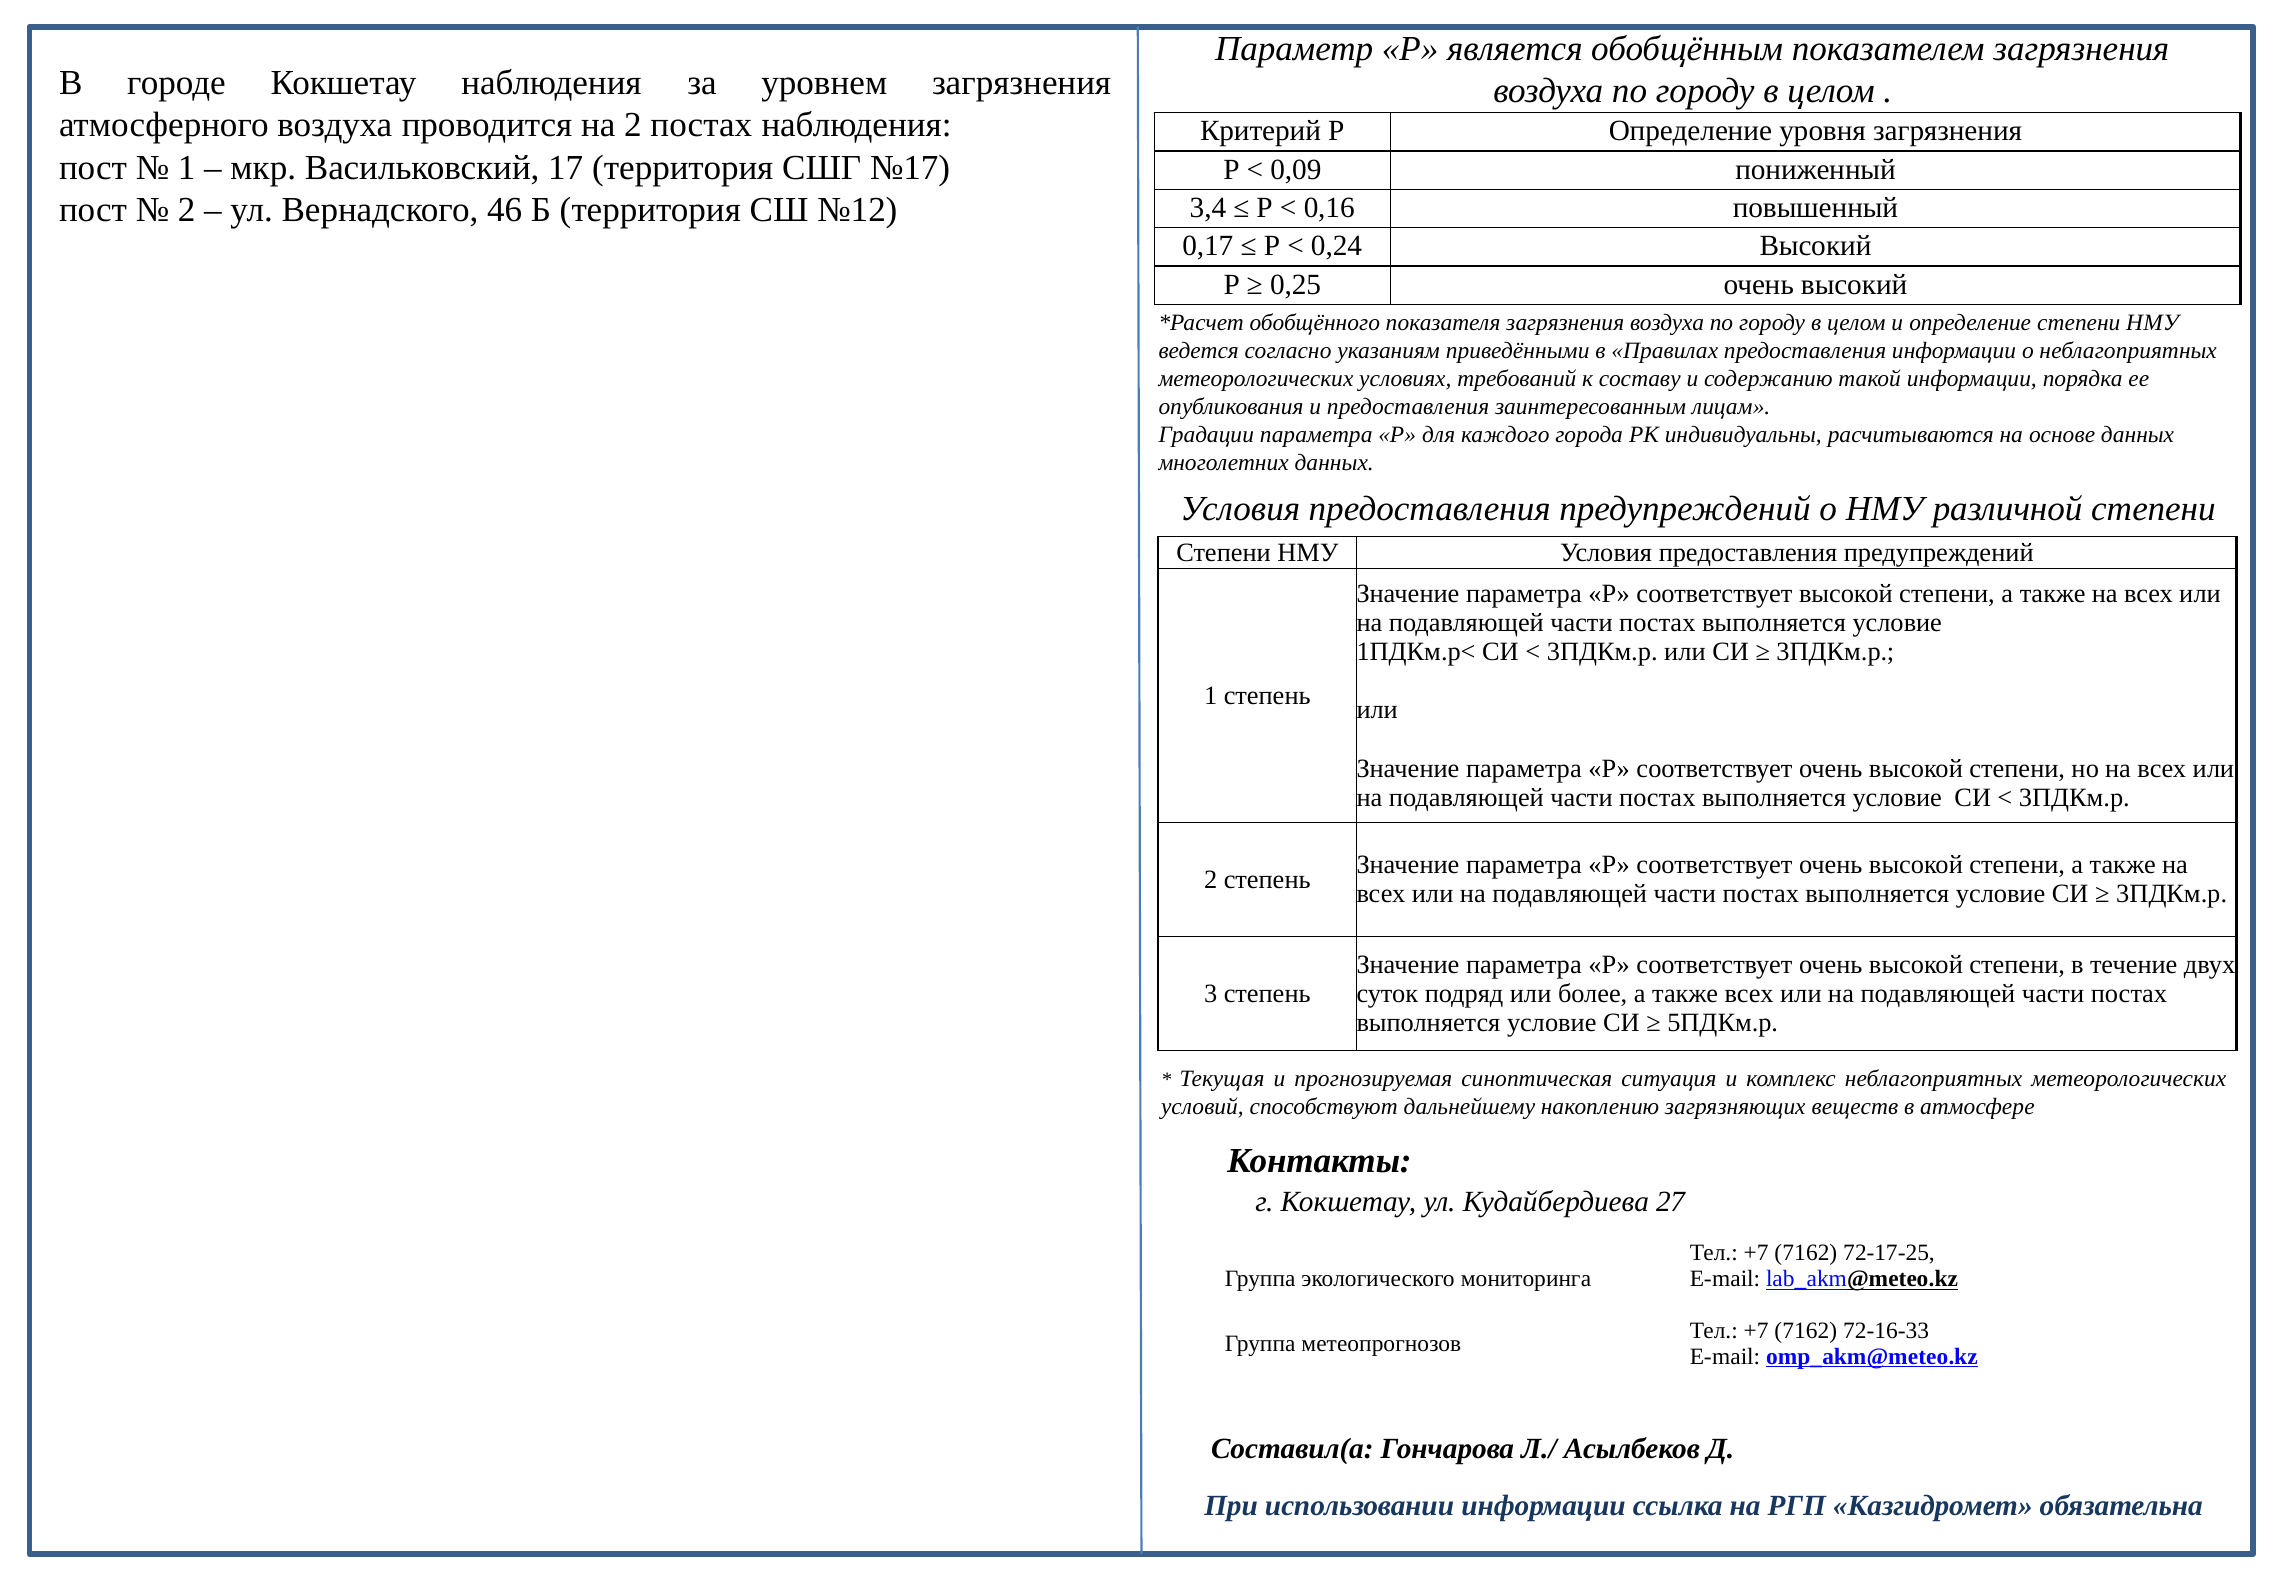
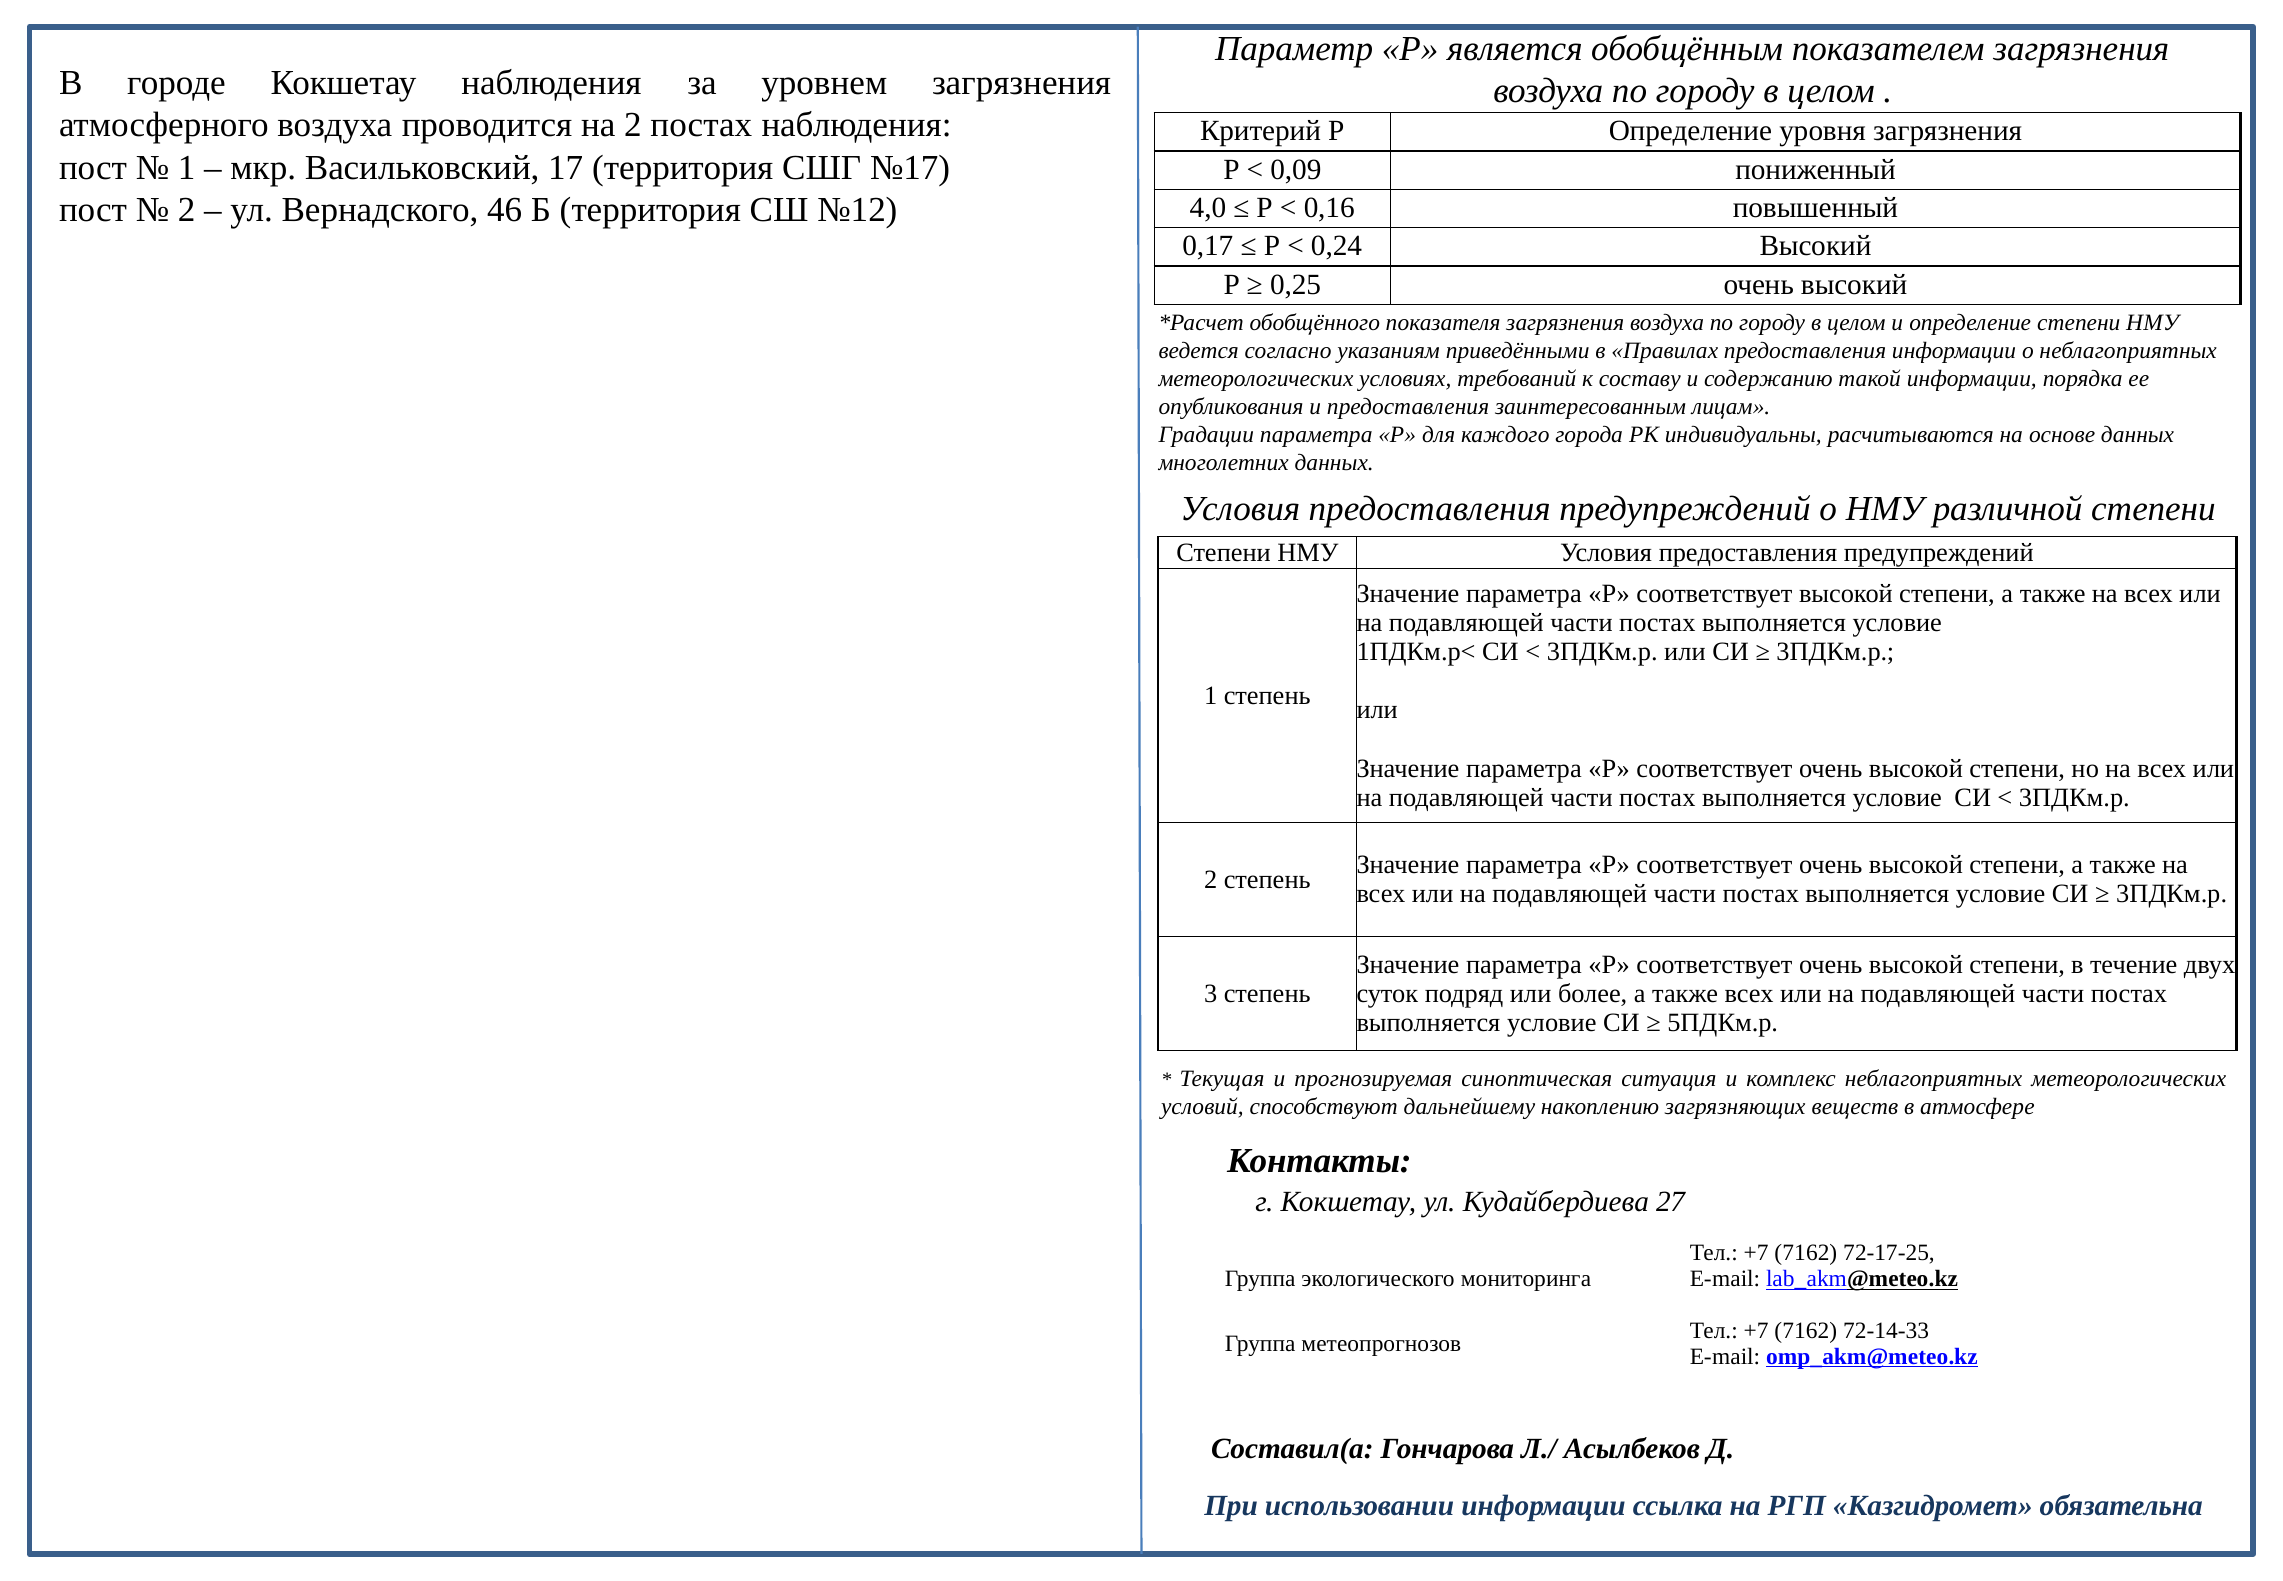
3,4: 3,4 -> 4,0 (1208, 208)
72-16-33: 72-16-33 -> 72-14-33 (1886, 1330)
